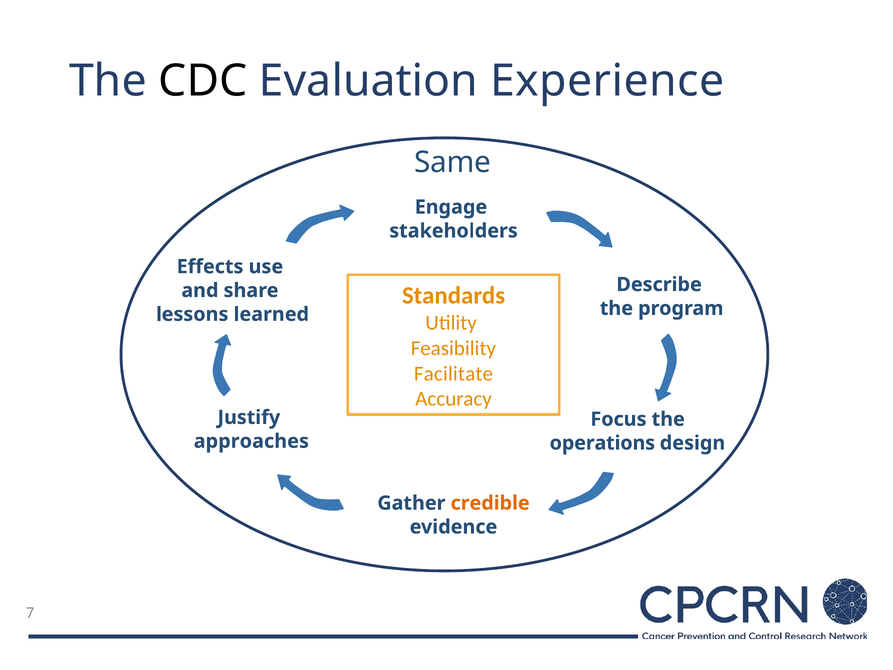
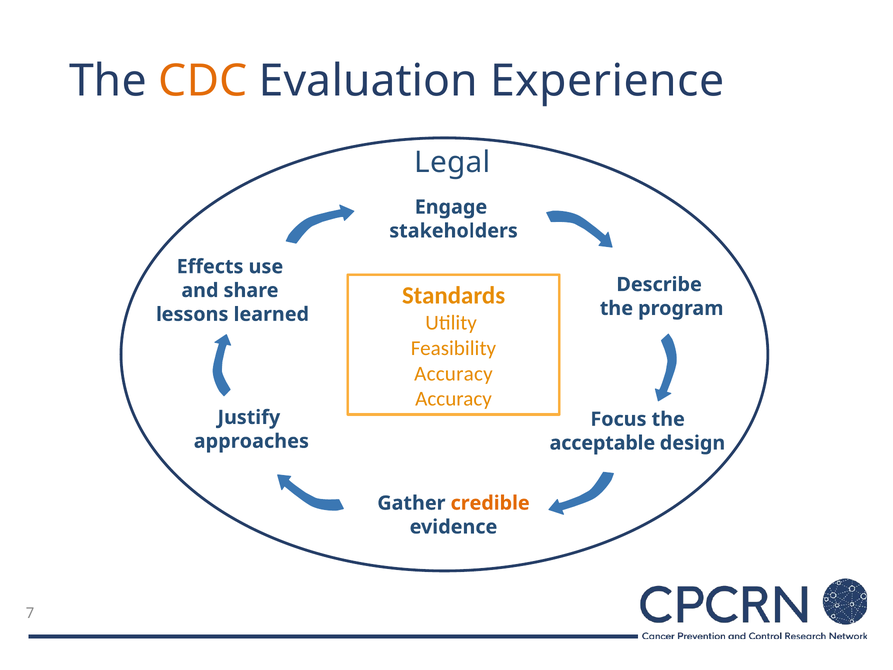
CDC colour: black -> orange (203, 81)
Same: Same -> Legal (452, 162)
Facilitate: Facilitate -> Accuracy (453, 373)
operations: operations -> acceptable (602, 443)
